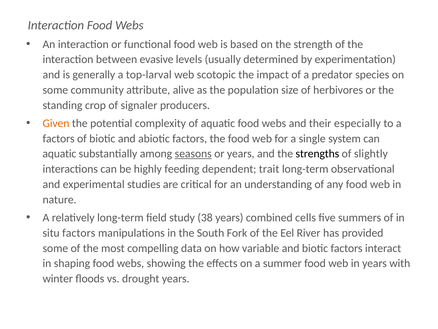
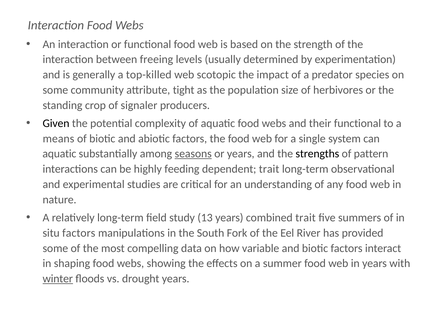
evasive: evasive -> freeing (156, 59)
top-larval: top-larval -> top-killed (149, 75)
alive: alive -> tight (184, 90)
Given colour: orange -> black (56, 123)
their especially: especially -> functional (357, 123)
factors: factors -> means (59, 138)
slightly: slightly -> pattern (371, 154)
38: 38 -> 13 (205, 217)
combined cells: cells -> trait (306, 217)
winter underline: none -> present (58, 278)
